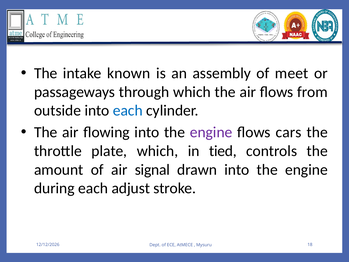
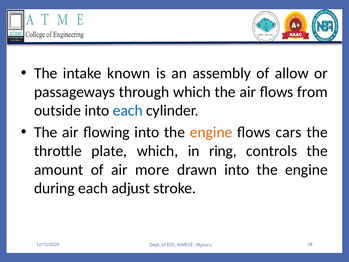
meet: meet -> allow (292, 73)
engine colour: purple -> orange (211, 132)
tied: tied -> ring (223, 151)
signal: signal -> more (152, 169)
